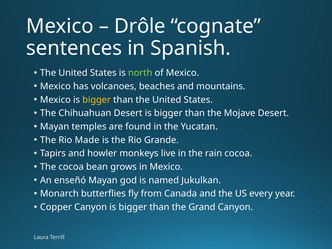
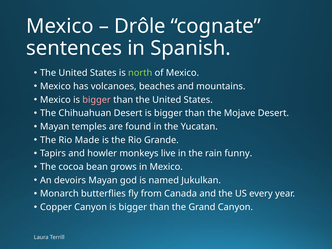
bigger colour: yellow -> pink (97, 100)
rain cocoa: cocoa -> funny (238, 153)
enseñó: enseñó -> devoirs (70, 180)
